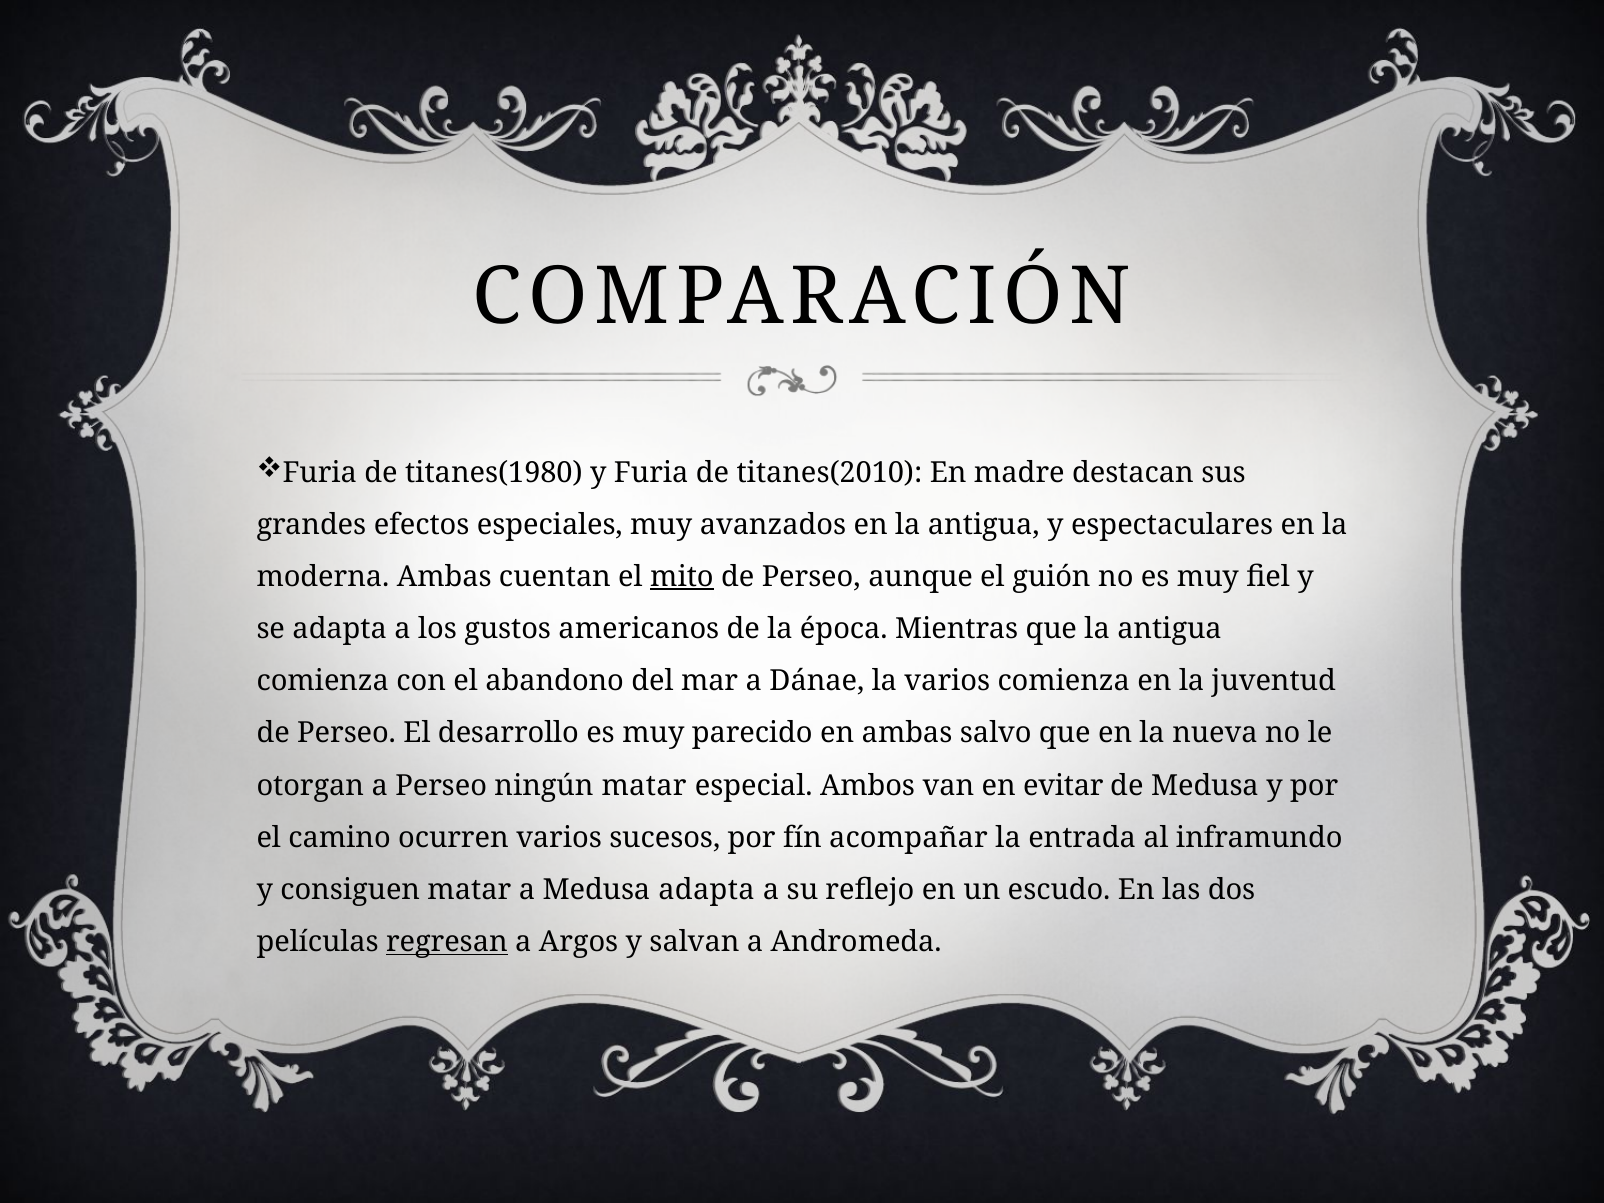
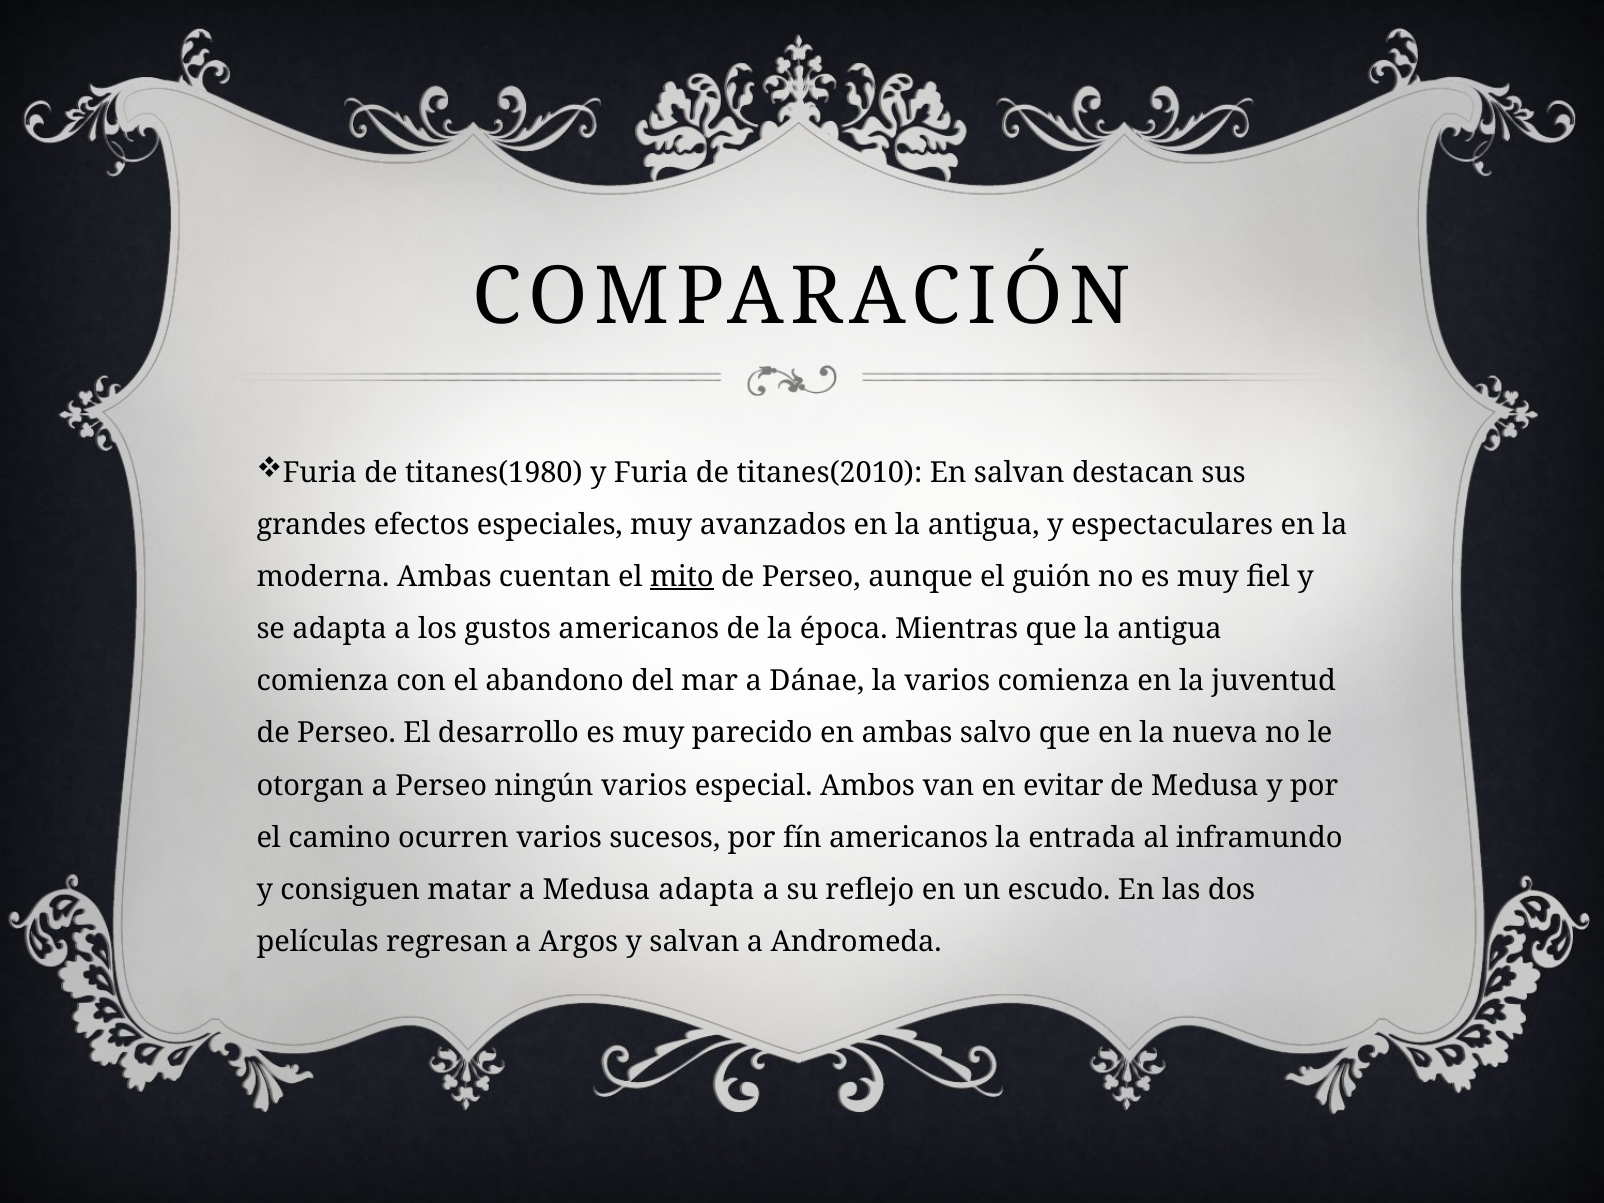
En madre: madre -> salvan (1019, 473)
ningún matar: matar -> varios (644, 785)
fín acompañar: acompañar -> americanos (909, 838)
regresan underline: present -> none (447, 942)
